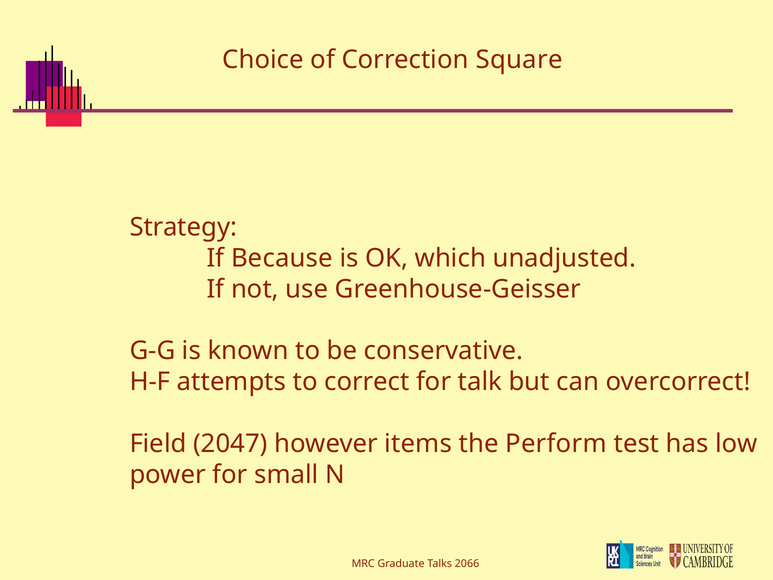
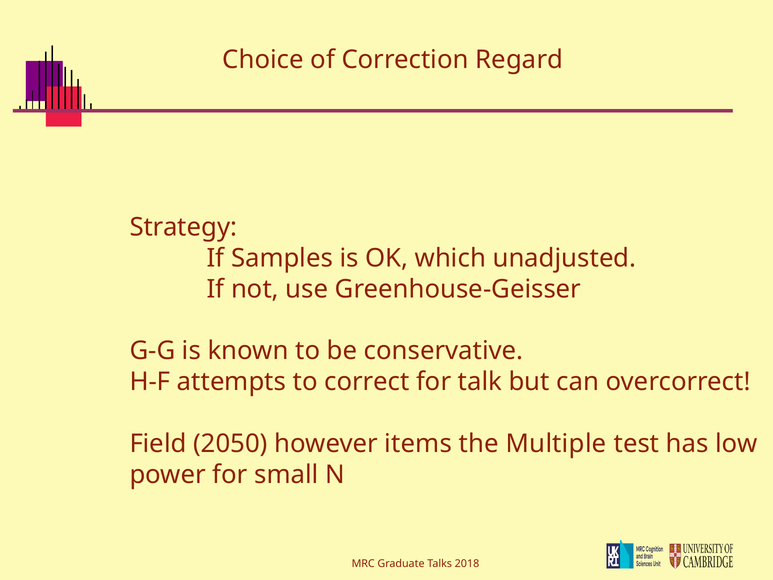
Square: Square -> Regard (519, 60)
Because: Because -> Samples (282, 258)
2047: 2047 -> 2050 (230, 443)
Perform: Perform -> Multiple (556, 443)
2066: 2066 -> 2018 (467, 564)
